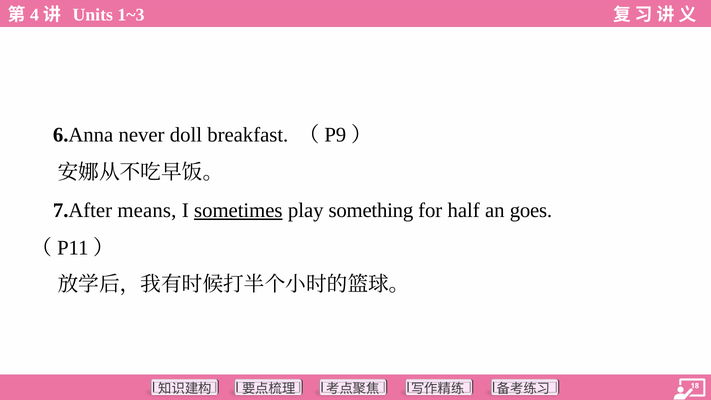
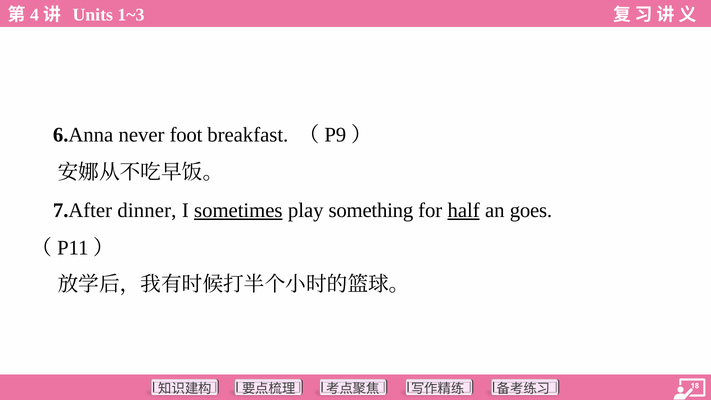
doll: doll -> foot (186, 135)
means: means -> dinner (147, 210)
half underline: none -> present (464, 210)
